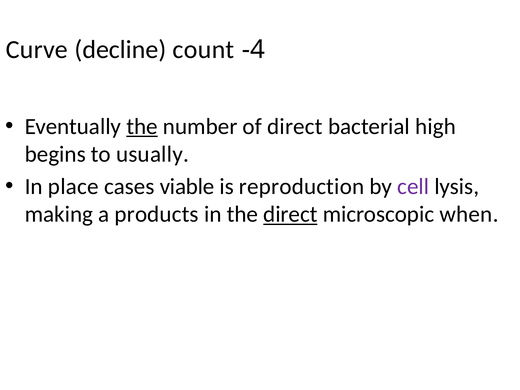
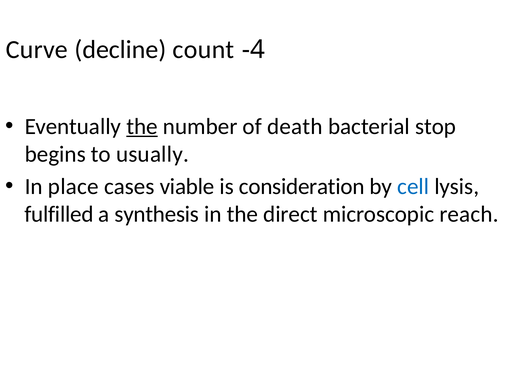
of direct: direct -> death (295, 126)
high: high -> stop (436, 126)
reproduction: reproduction -> consideration (302, 187)
cell colour: purple -> blue (413, 187)
making: making -> fulfilled (59, 214)
products: products -> synthesis (157, 214)
direct underline: present -> none (290, 214)
when: when -> reach (469, 214)
